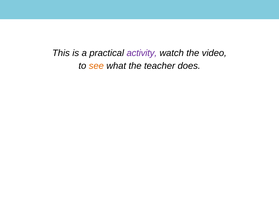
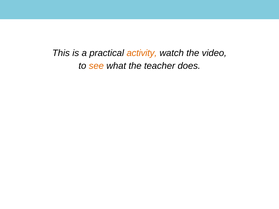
activity colour: purple -> orange (142, 53)
